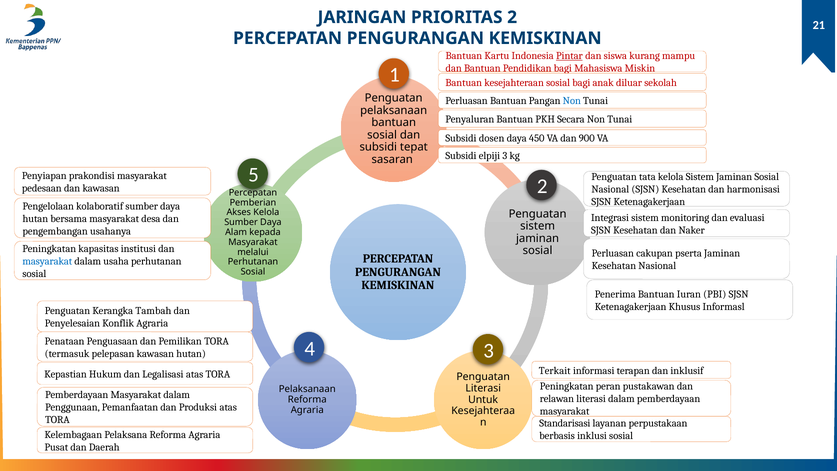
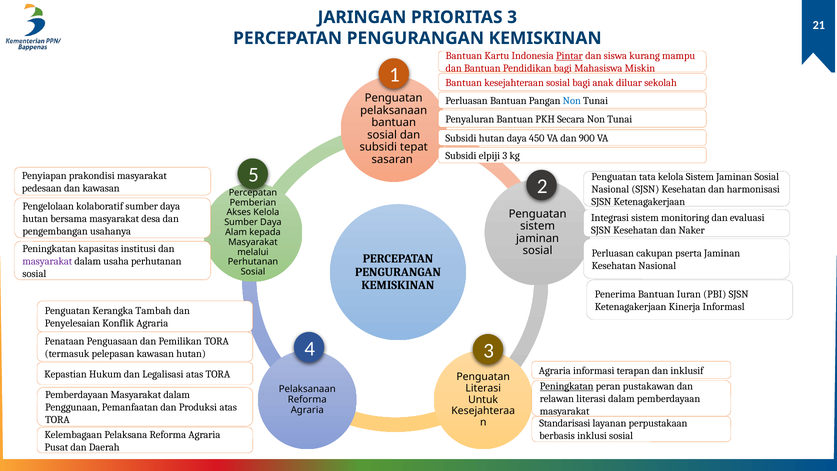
PRIORITAS 2: 2 -> 3 (512, 17)
Subsidi dosen: dosen -> hutan (492, 138)
masyarakat colour: blue -> purple (47, 261)
Khusus: Khusus -> Kinerja (684, 307)
Terkait: Terkait -> Agraria (555, 370)
Peningkatan underline: none -> present (567, 386)
